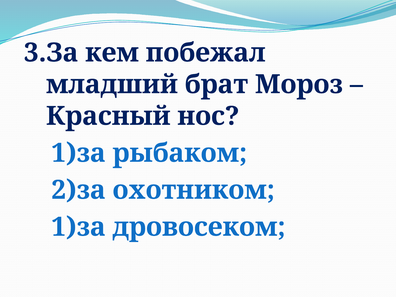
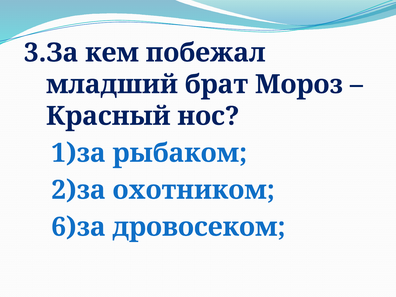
1)за: 1)за -> 6)за (78, 227)
